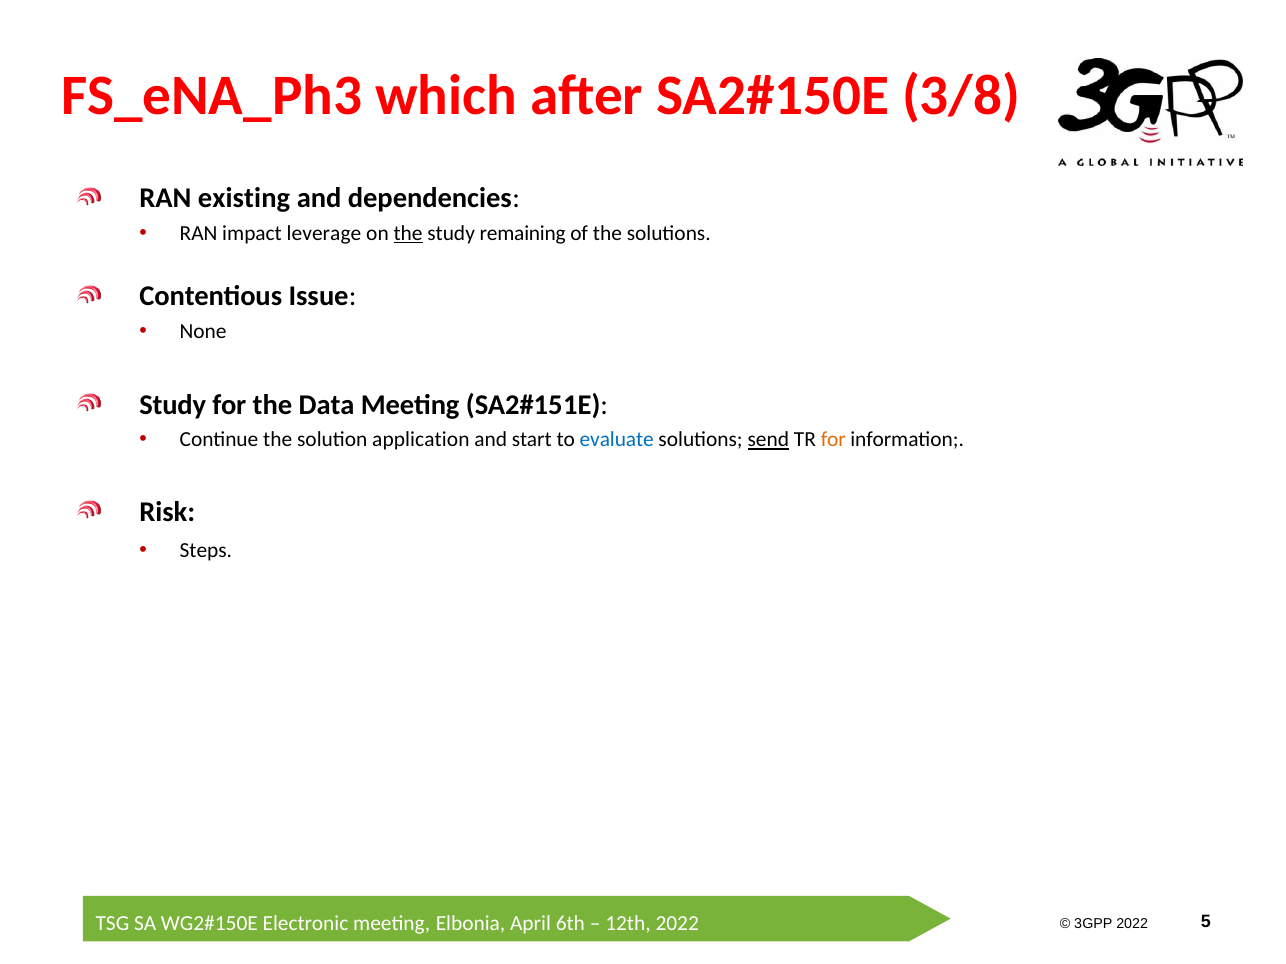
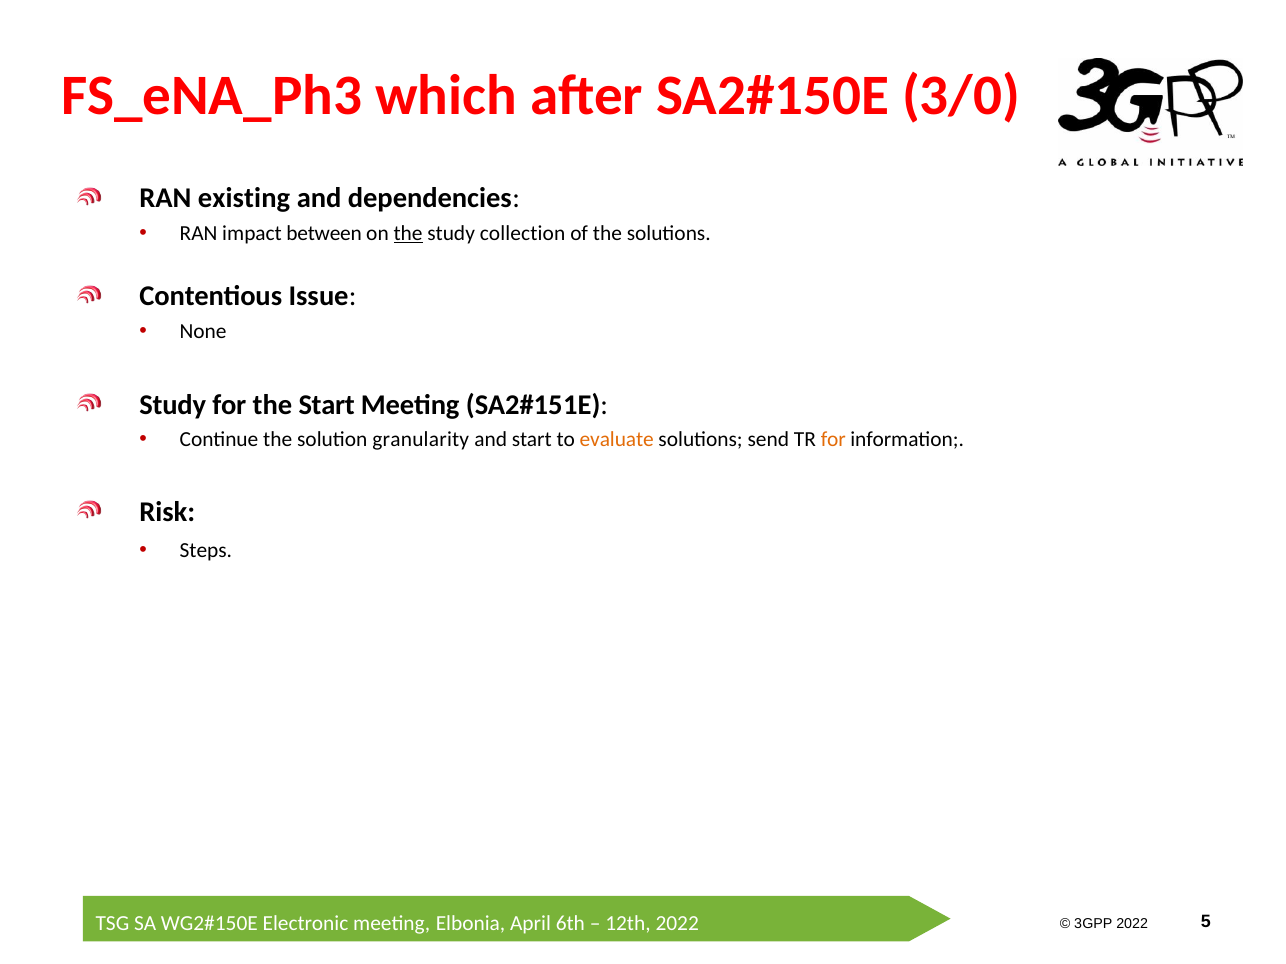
3/8: 3/8 -> 3/0 (961, 96)
leverage: leverage -> between (324, 233)
remaining: remaining -> collection (523, 233)
the Data: Data -> Start (327, 405)
application: application -> granularity (421, 440)
evaluate colour: blue -> orange (617, 440)
send underline: present -> none (768, 440)
